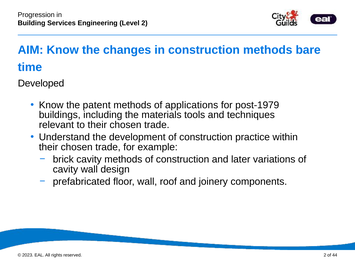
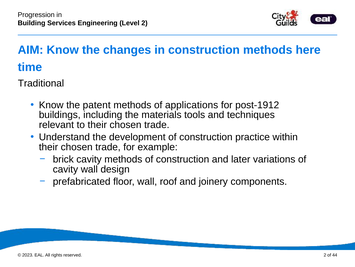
bare: bare -> here (308, 50)
Developed: Developed -> Traditional (41, 83)
post-1979: post-1979 -> post-1912 (257, 105)
